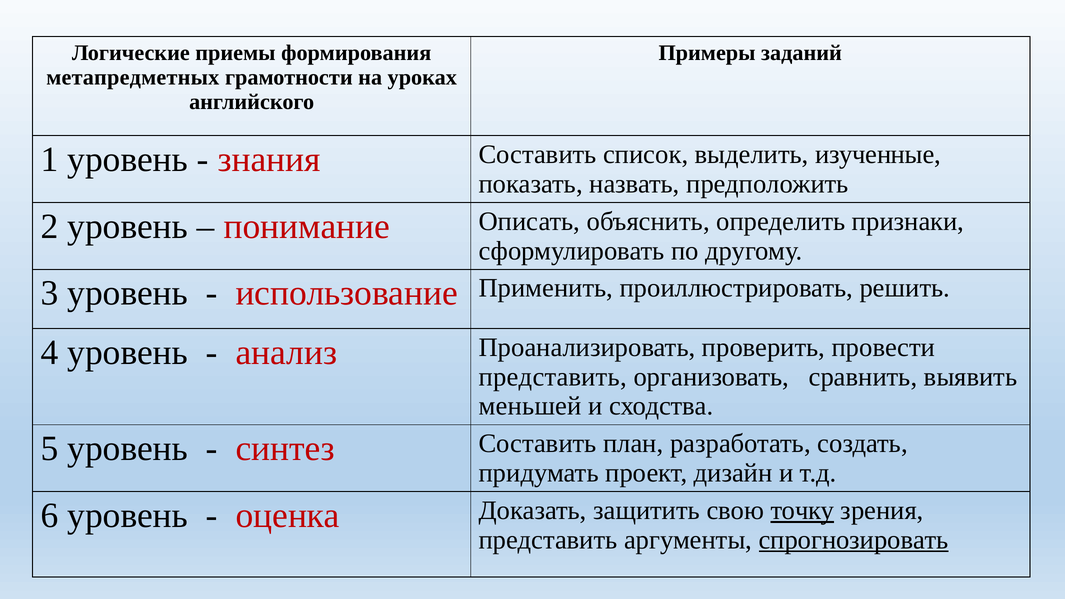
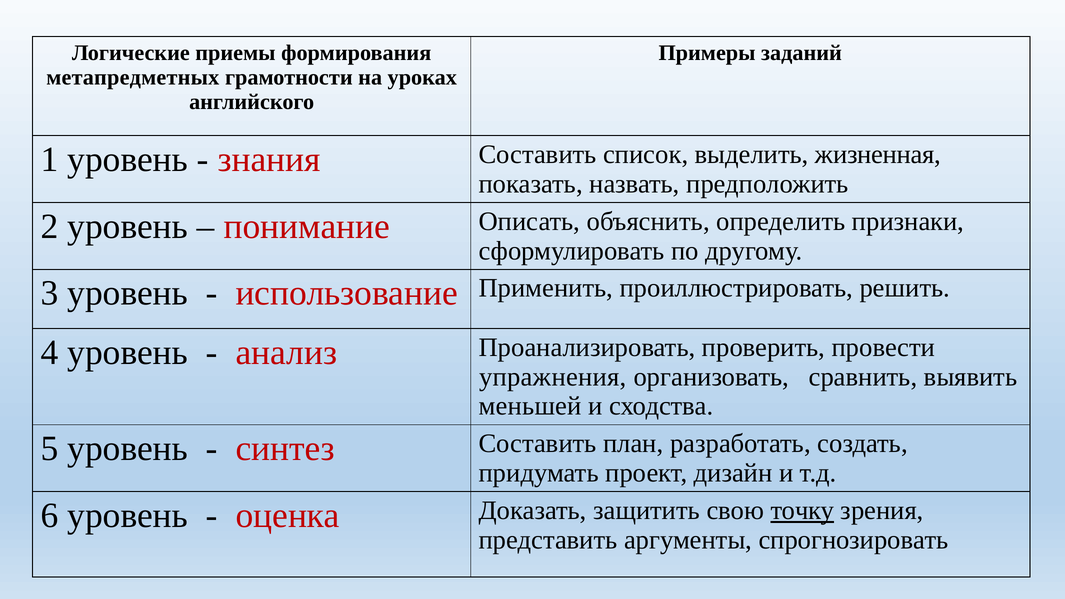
изученные: изученные -> жизненная (878, 154)
представить: представить -> упражнения (553, 377)
спрогнозировать underline: present -> none (854, 540)
